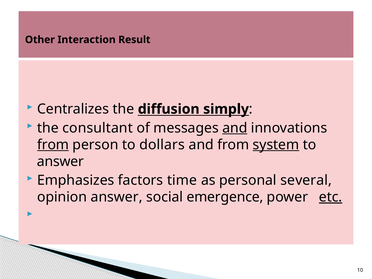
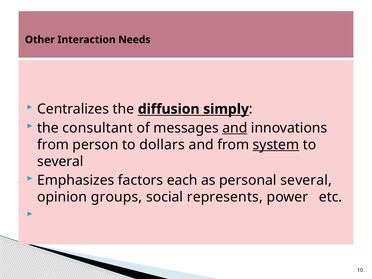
Result: Result -> Needs (134, 40)
from underline: present -> none (53, 145)
answer: answer -> several (60, 161)
time: time -> each (182, 180)
opinion answer: answer -> groups (117, 197)
emergence: emergence -> represents (225, 197)
etc underline: present -> none (331, 197)
